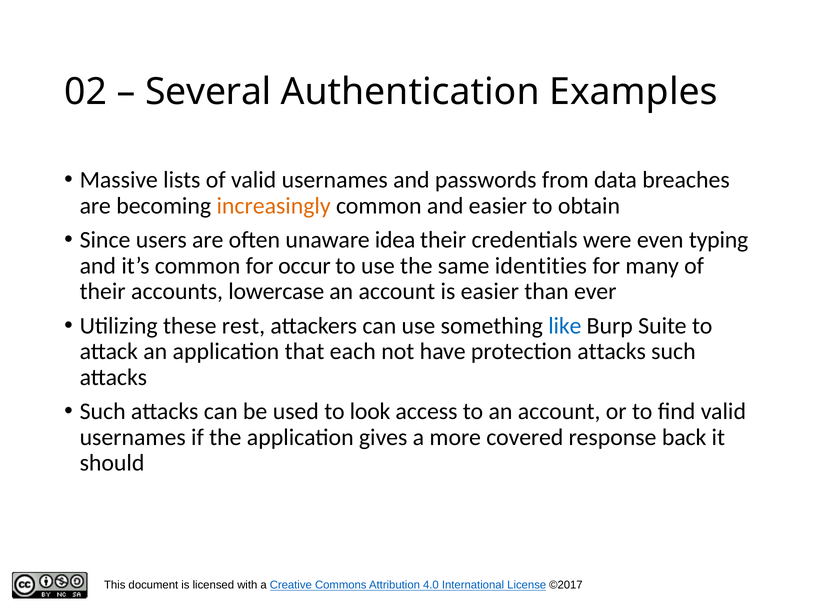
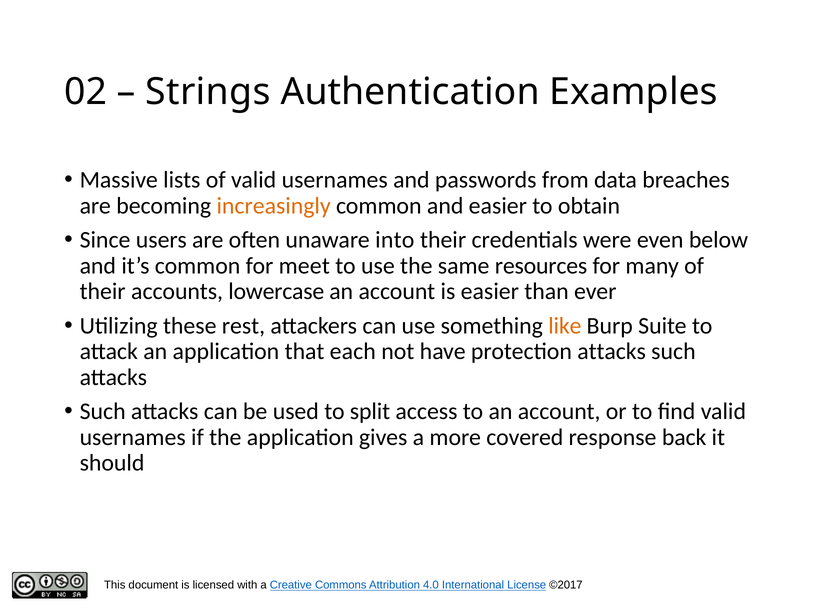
Several: Several -> Strings (208, 92)
idea: idea -> into (395, 240)
typing: typing -> below (718, 240)
occur: occur -> meet (304, 266)
identities: identities -> resources (541, 266)
like colour: blue -> orange (565, 326)
look: look -> split (370, 411)
